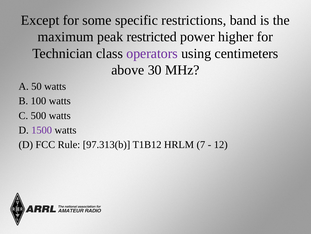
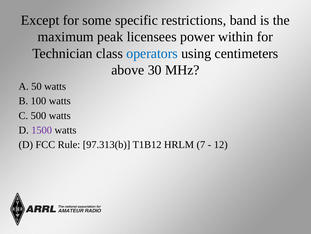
restricted: restricted -> licensees (152, 37)
higher: higher -> within (236, 37)
operators colour: purple -> blue (152, 53)
